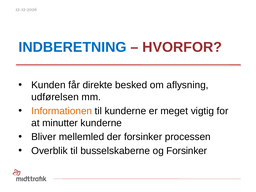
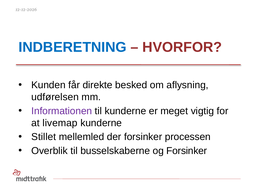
Informationen colour: orange -> purple (62, 111)
minutter: minutter -> livemap (60, 123)
Bliver: Bliver -> Stillet (44, 137)
